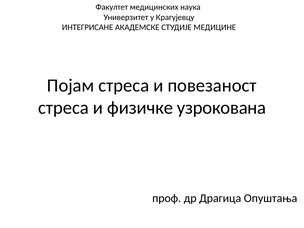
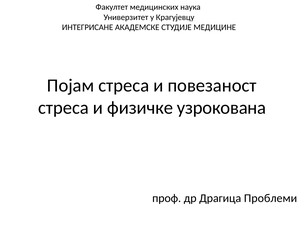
Опуштања: Опуштања -> Проблеми (271, 198)
